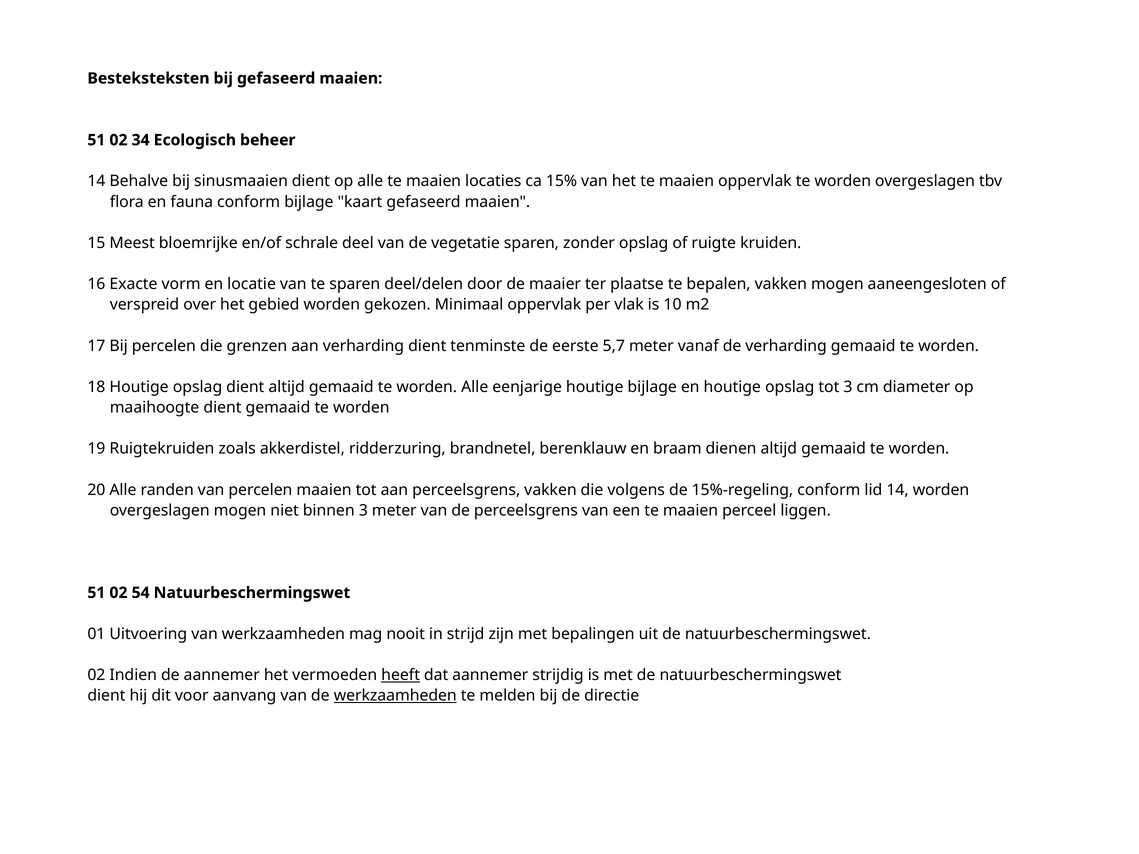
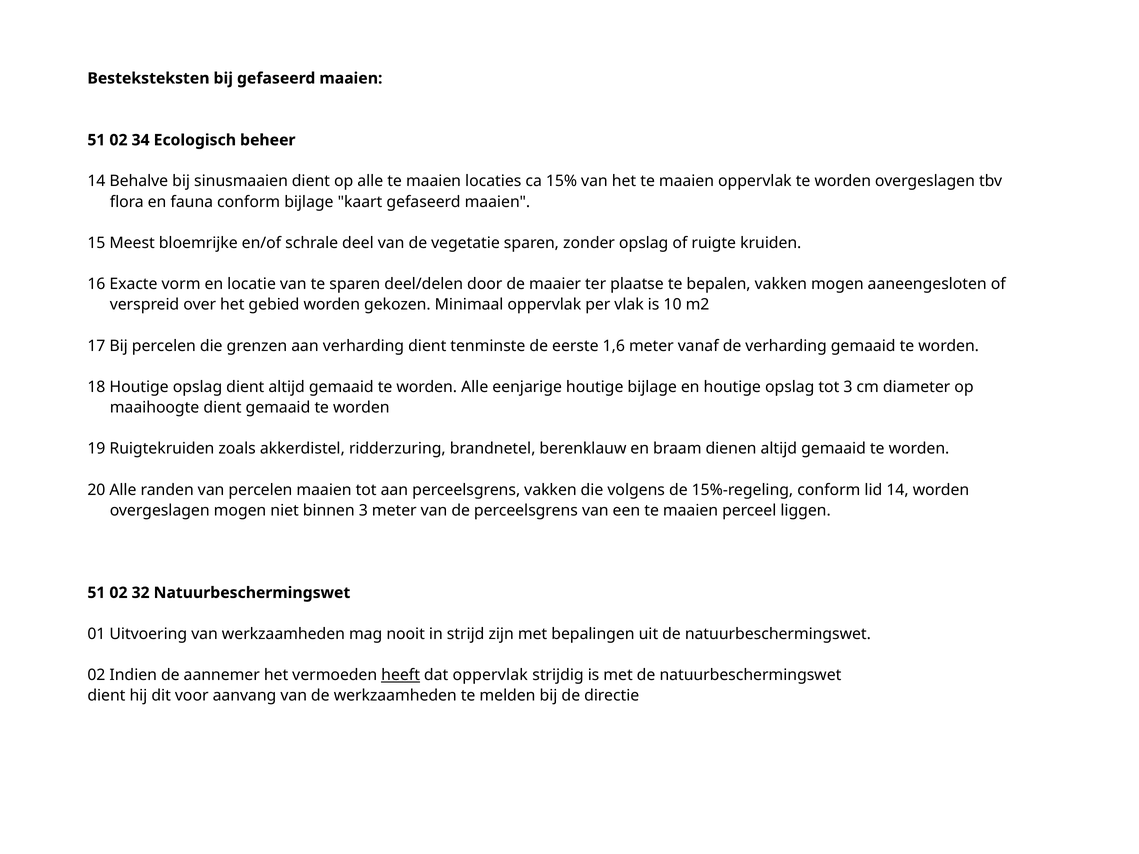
5,7: 5,7 -> 1,6 (614, 346)
54: 54 -> 32 (141, 593)
dat aannemer: aannemer -> oppervlak (490, 675)
werkzaamheden underline: present -> none (395, 696)
